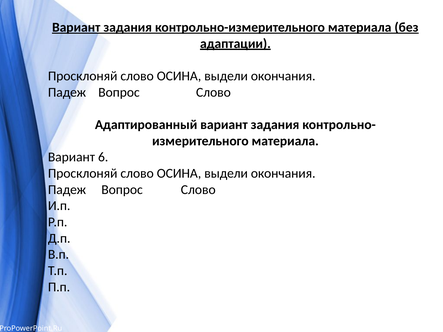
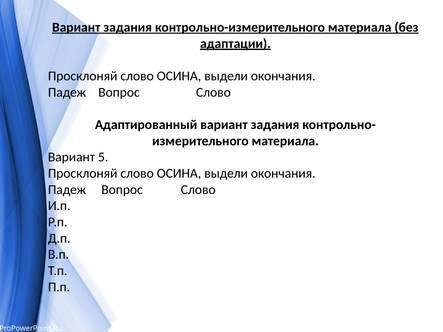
6: 6 -> 5 (103, 157)
